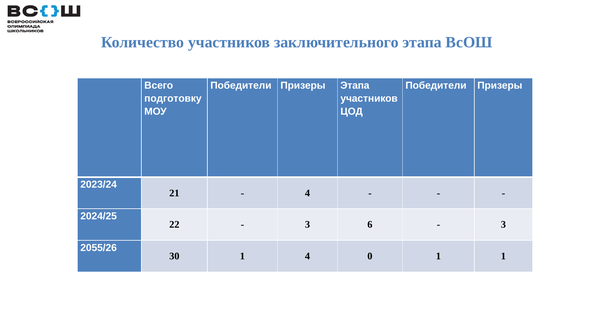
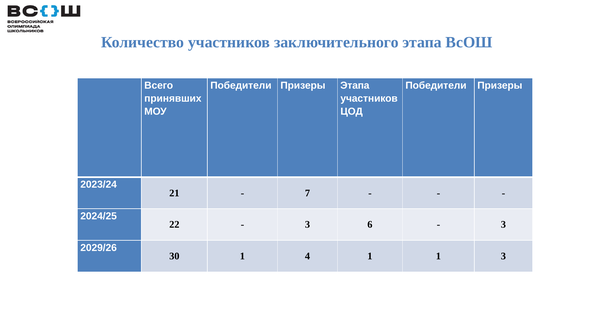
подготовку: подготовку -> принявших (173, 99)
4: 4 -> 7 (307, 193)
2055/26: 2055/26 -> 2029/26 (99, 248)
4 0: 0 -> 1 (370, 256)
1 1: 1 -> 3 (503, 256)
